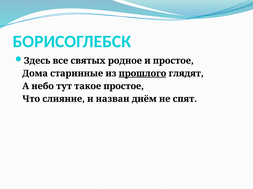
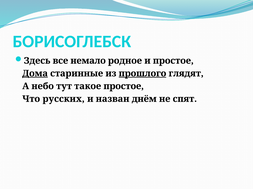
святых: святых -> немало (88, 61)
Дома underline: none -> present (35, 74)
слияние: слияние -> русских (64, 99)
